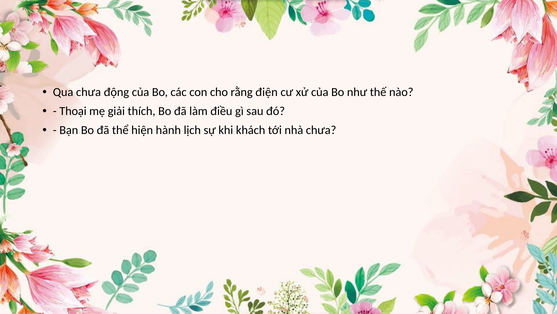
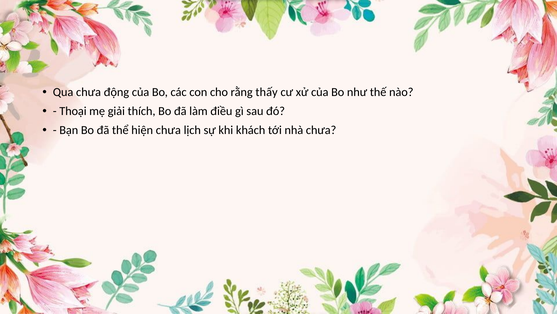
điện: điện -> thấy (267, 92)
hiện hành: hành -> chưa (168, 130)
